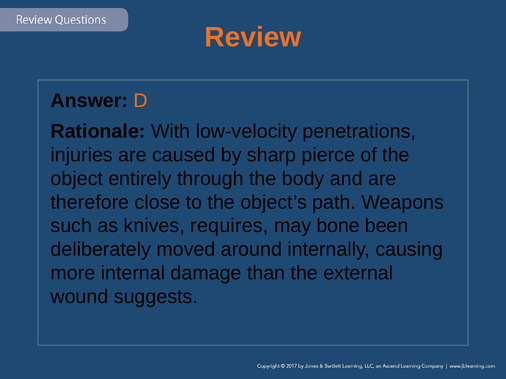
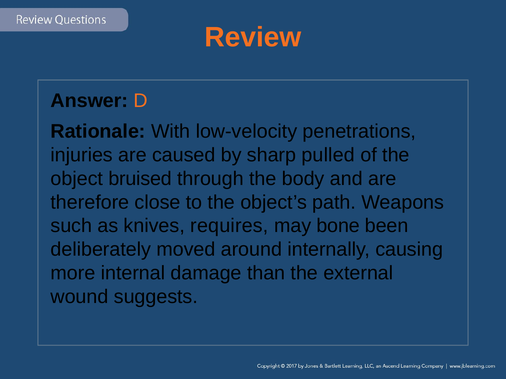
pierce: pierce -> pulled (328, 155)
entirely: entirely -> bruised (140, 179)
